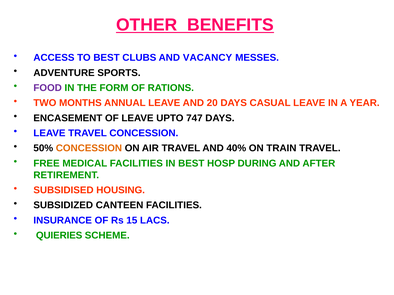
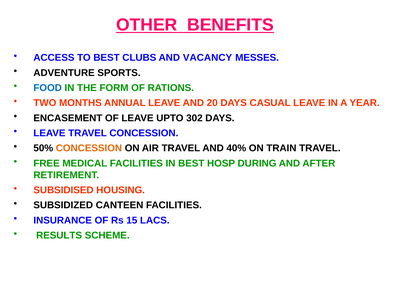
FOOD colour: purple -> blue (48, 88)
747: 747 -> 302 (194, 118)
QUIERIES: QUIERIES -> RESULTS (59, 236)
